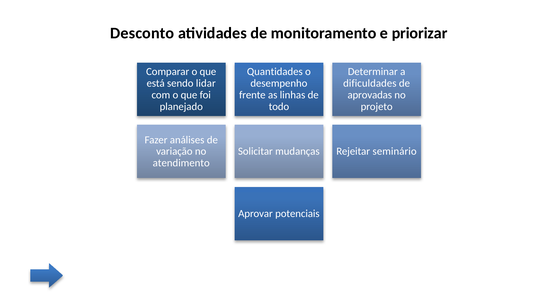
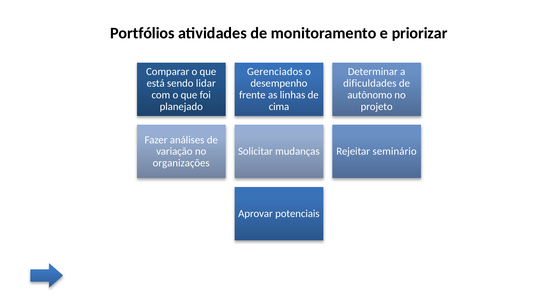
Desconto: Desconto -> Portfólios (142, 33)
Quantidades: Quantidades -> Gerenciados (275, 72)
aprovadas: aprovadas -> autônomo (370, 95)
todo: todo -> cima (279, 106)
atendimento: atendimento -> organizações (181, 163)
